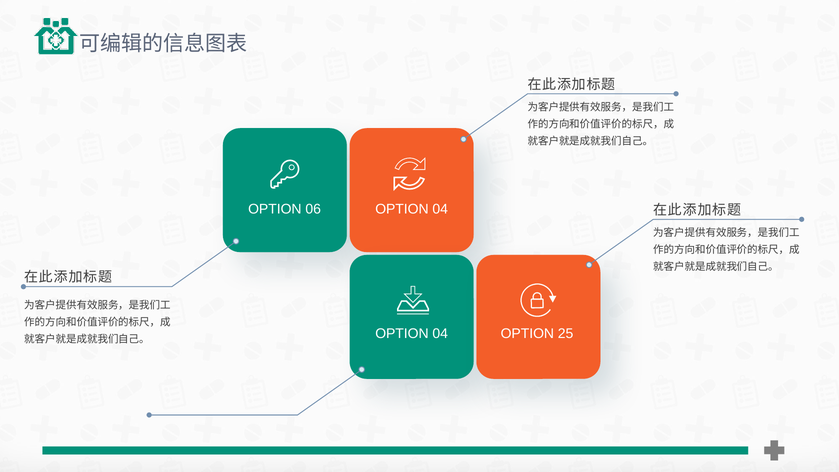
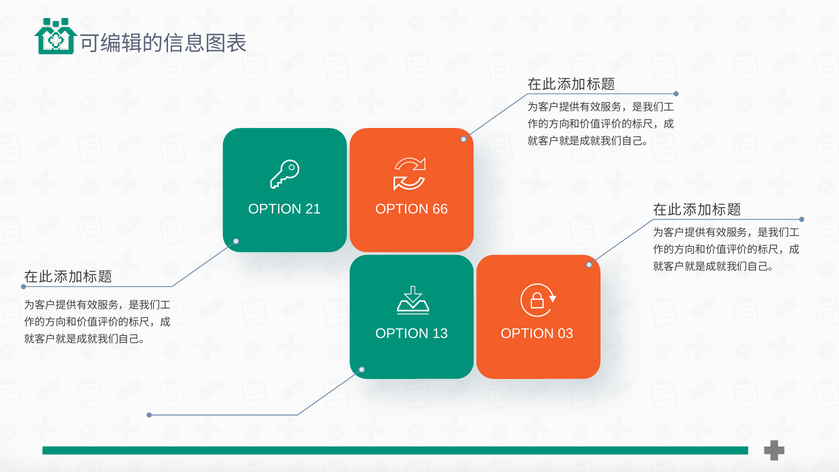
06: 06 -> 21 (313, 209)
04: 04 -> 66 (440, 209)
04: 04 -> 13 (440, 334)
25: 25 -> 03 (566, 334)
